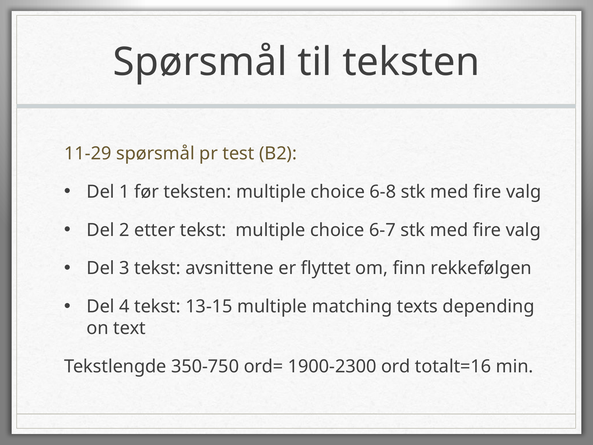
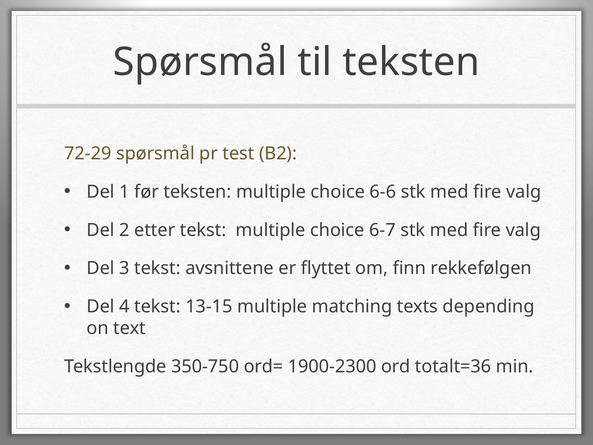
11-29: 11-29 -> 72-29 (88, 153)
6-8: 6-8 -> 6-6 (383, 192)
totalt=16: totalt=16 -> totalt=36 (453, 366)
